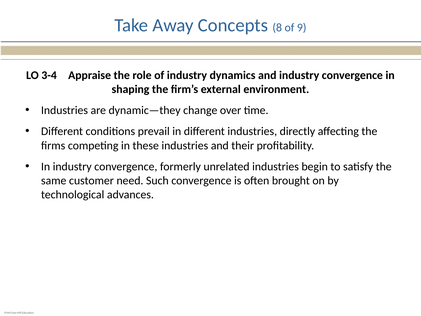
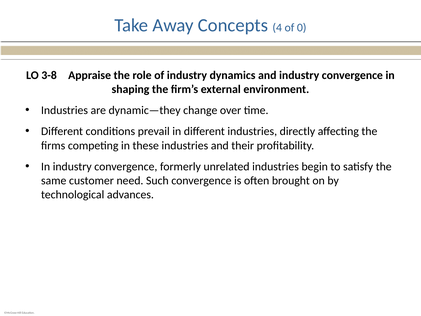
8: 8 -> 4 (277, 27)
9: 9 -> 0 (302, 27)
3-4: 3-4 -> 3-8 (49, 75)
